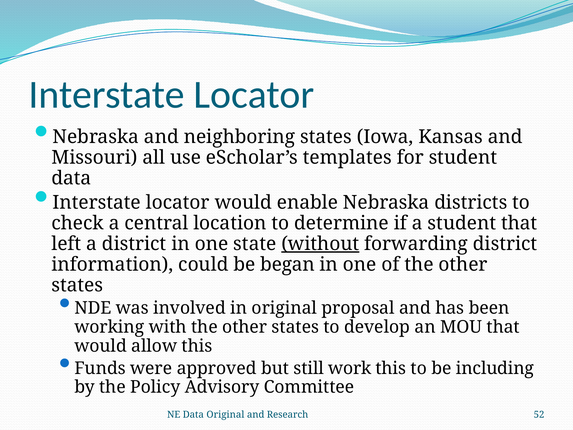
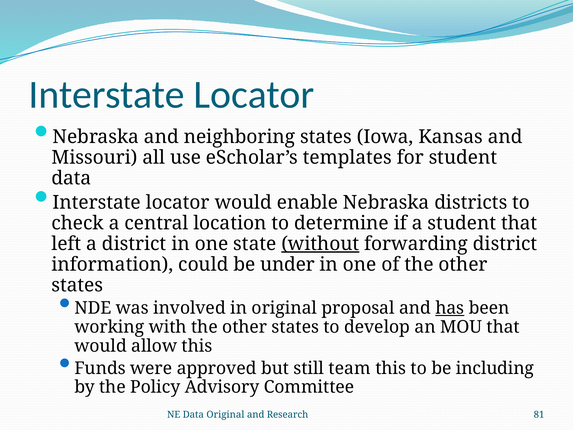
began: began -> under (288, 264)
has underline: none -> present (450, 308)
work: work -> team (350, 368)
52: 52 -> 81 (539, 415)
